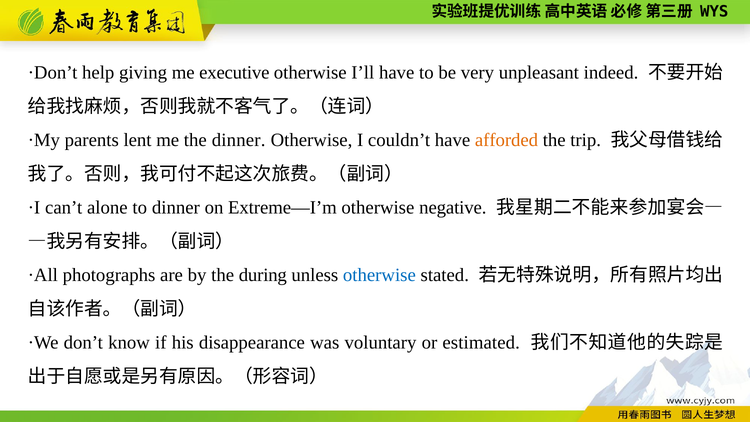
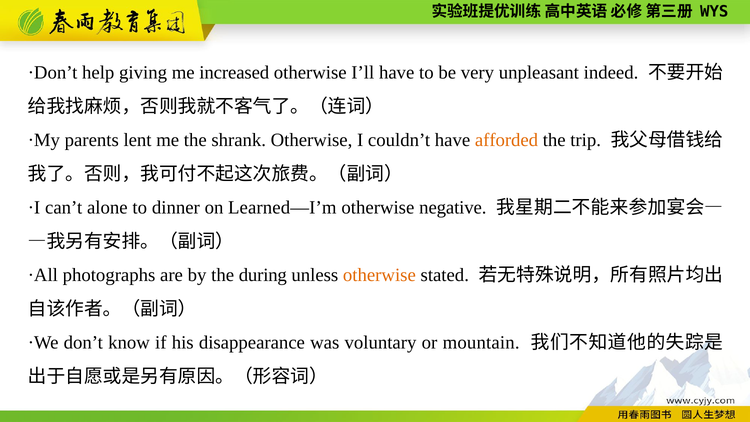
executive: executive -> increased (234, 73)
the dinner: dinner -> shrank (239, 140)
Extreme—I’m: Extreme—I’m -> Learned—I’m (282, 208)
otherwise colour: blue -> orange (379, 275)
estimated: estimated -> mountain (481, 343)
